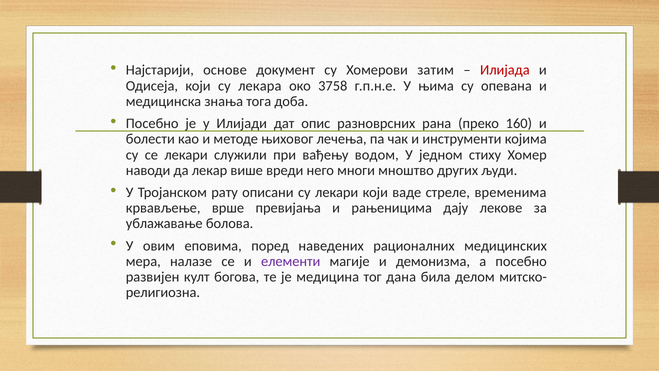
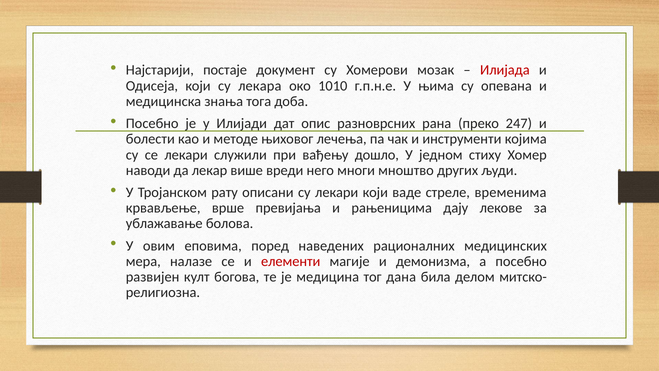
основе: основе -> постаје (225, 70)
затим: затим -> мозак (436, 70)
3758: 3758 -> 1010 (333, 86)
160: 160 -> 247 (519, 123)
водом: водом -> дошло (377, 155)
елементи colour: purple -> red (291, 261)
